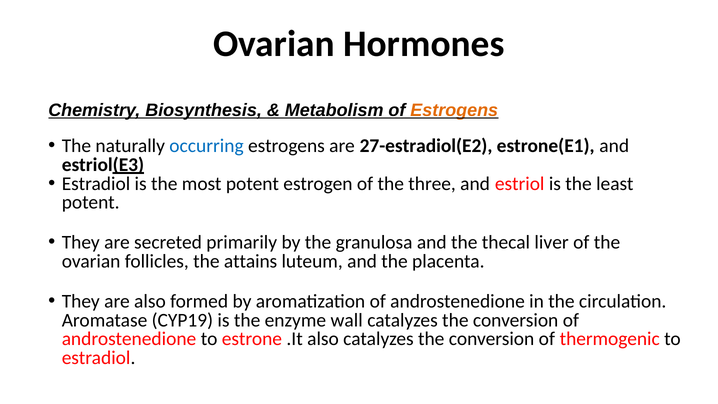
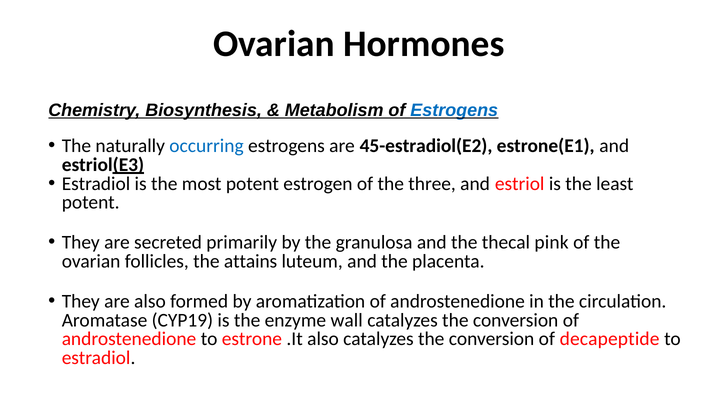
Estrogens colour: orange -> blue (454, 110)
27-estradiol(E2: 27-estradiol(E2 -> 45-estradiol(E2 (426, 146)
liver: liver -> pink (552, 242)
thermogenic: thermogenic -> decapeptide (610, 339)
